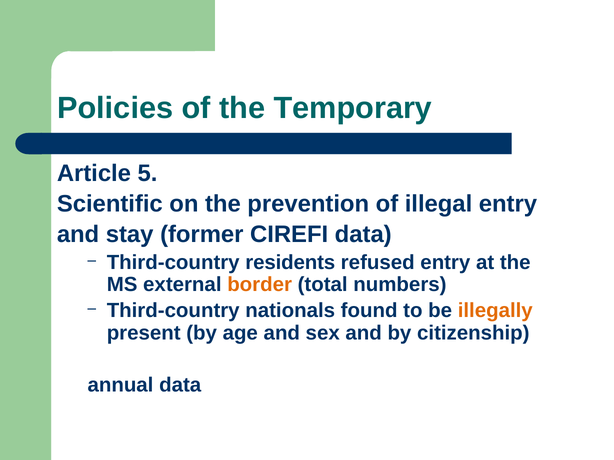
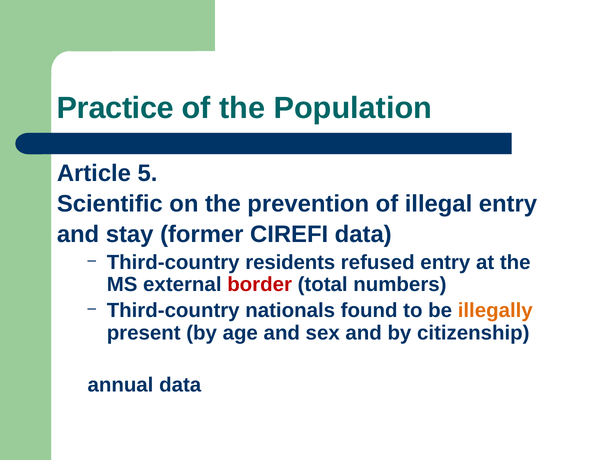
Policies: Policies -> Practice (115, 108)
Temporary: Temporary -> Population (353, 108)
border colour: orange -> red (260, 285)
